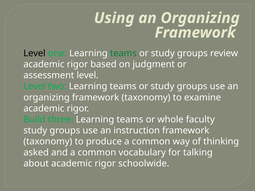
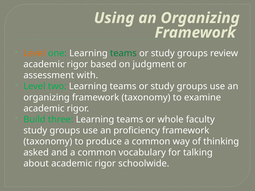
Level colour: black -> orange (34, 53)
assessment level: level -> with (87, 75)
instruction: instruction -> proficiency (137, 131)
